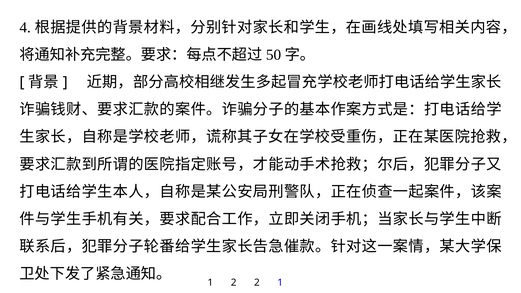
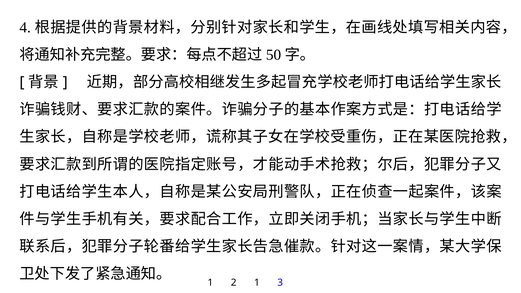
2 2: 2 -> 1 (257, 283)
1 1: 1 -> 3 (280, 283)
